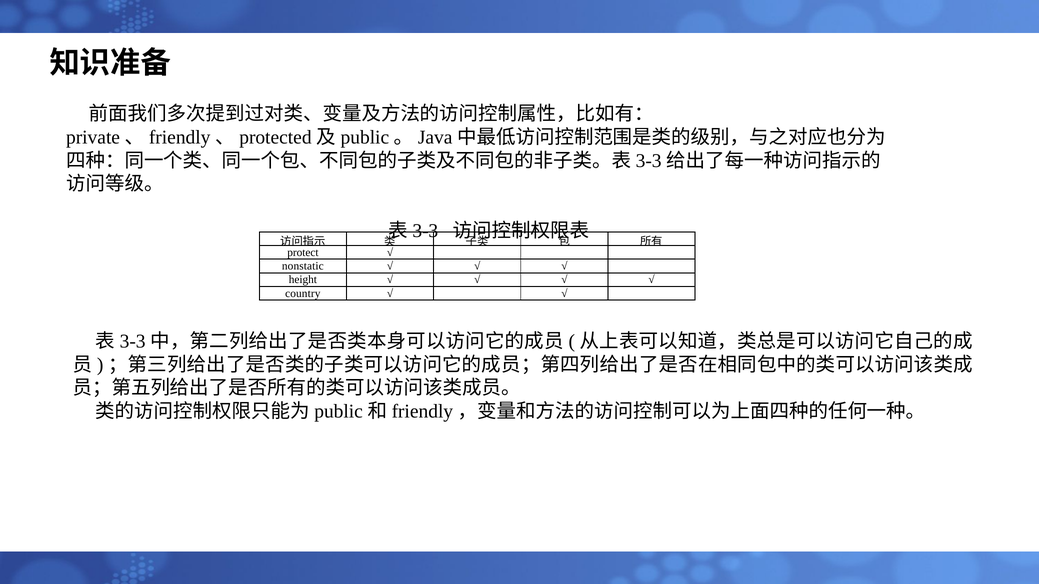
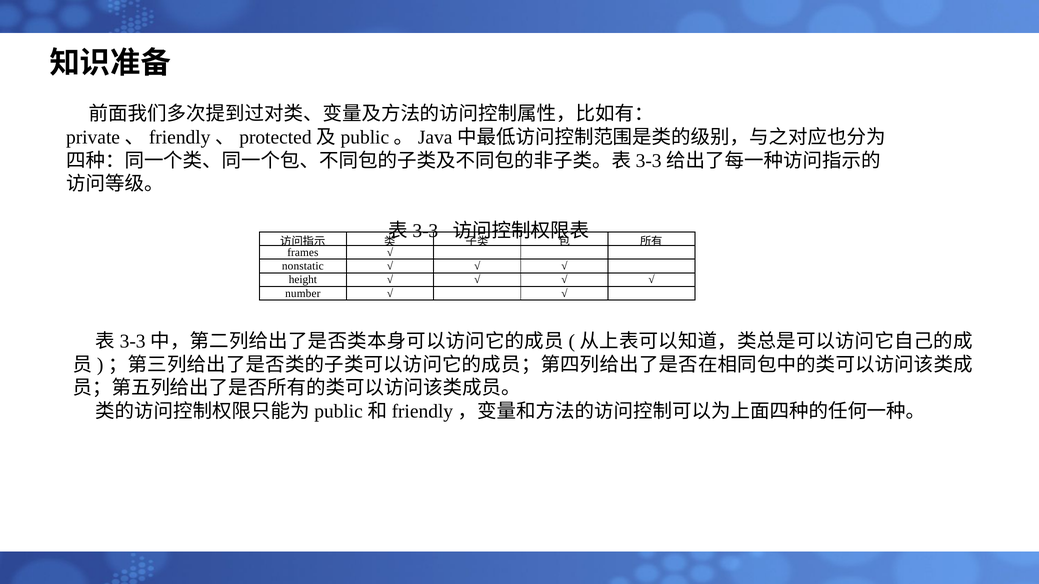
protect: protect -> frames (303, 253)
country: country -> number (303, 294)
